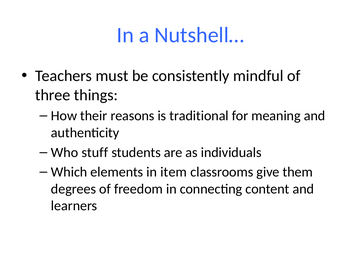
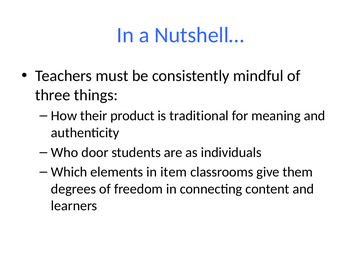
reasons: reasons -> product (133, 116)
stuff: stuff -> door (95, 152)
